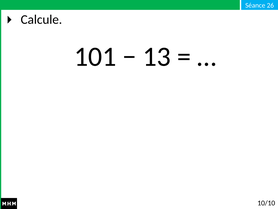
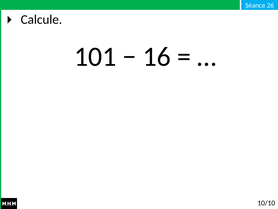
13: 13 -> 16 (157, 57)
